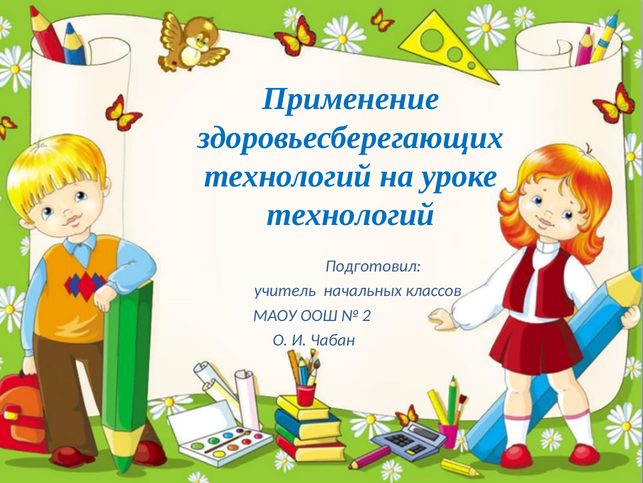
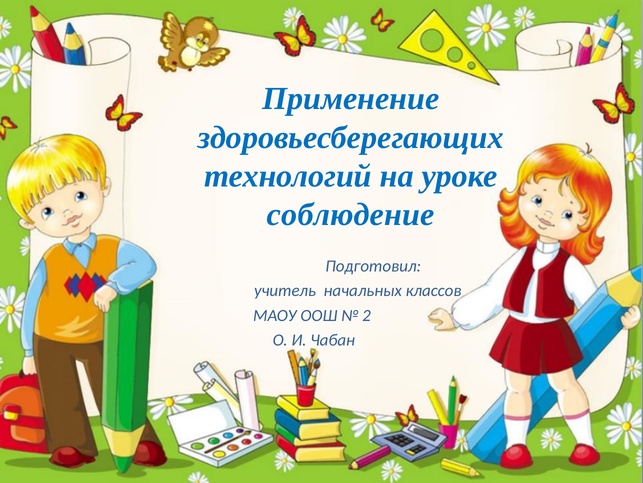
технологий: технологий -> соблюдение (351, 214)
